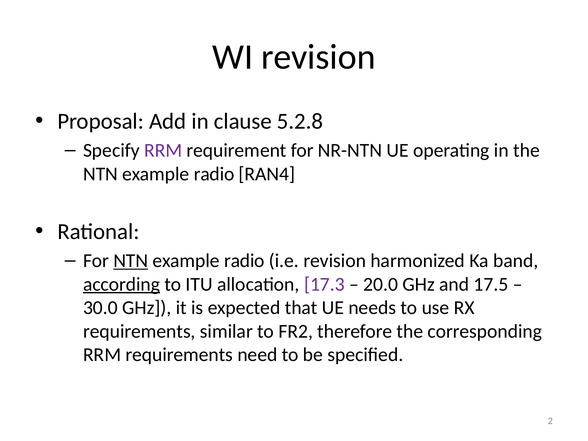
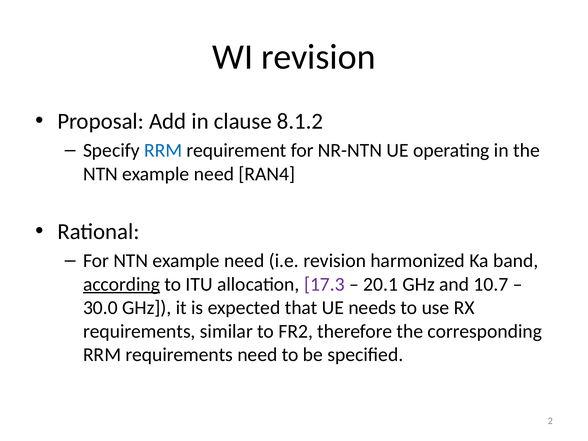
5.2.8: 5.2.8 -> 8.1.2 (300, 121)
RRM colour: purple -> blue (163, 150)
radio: radio -> need (214, 174)
NTN underline: present -> none (131, 261)
radio: radio -> need (244, 261)
20.0: 20.0 -> 20.1 (381, 284)
17.5: 17.5 -> 10.7 (491, 284)
